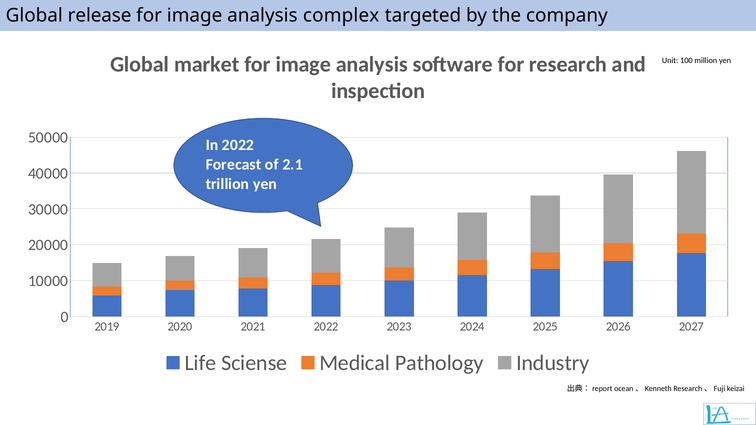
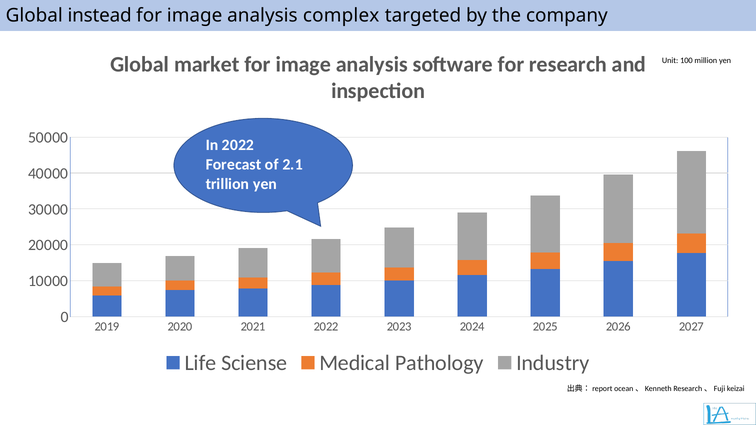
release: release -> instead (100, 15)
